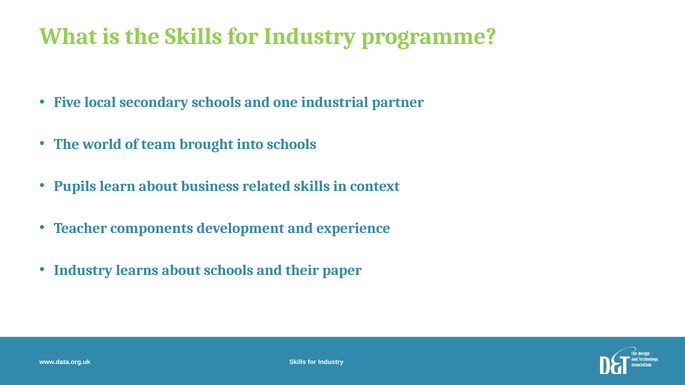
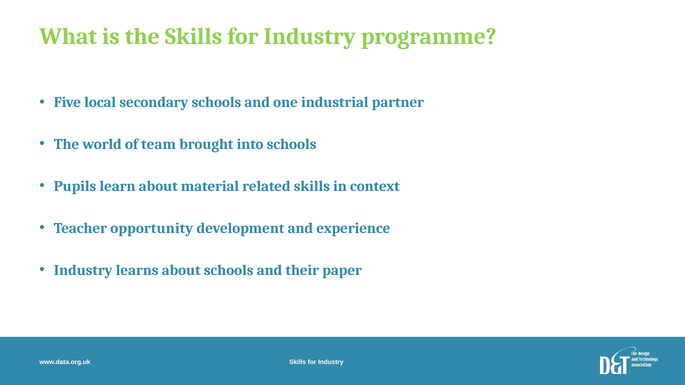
business: business -> material (210, 186)
components: components -> opportunity (152, 228)
